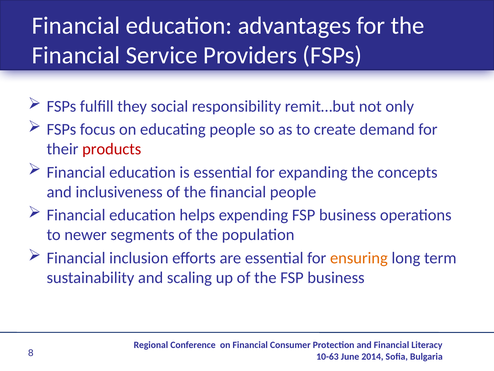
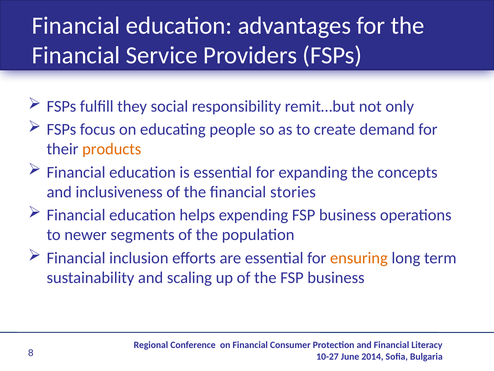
products colour: red -> orange (112, 149)
financial people: people -> stories (293, 192)
10-63: 10-63 -> 10-27 (327, 356)
